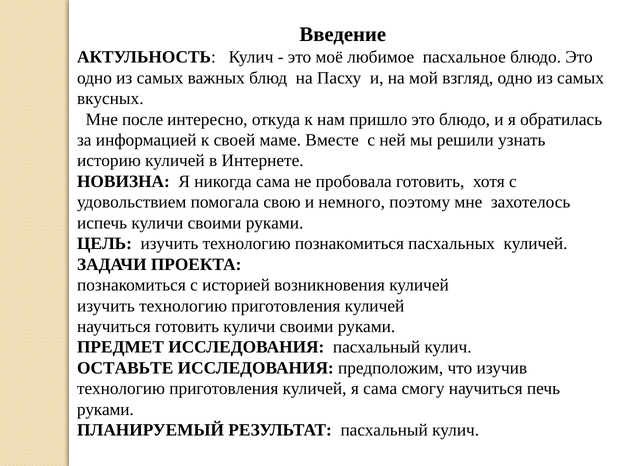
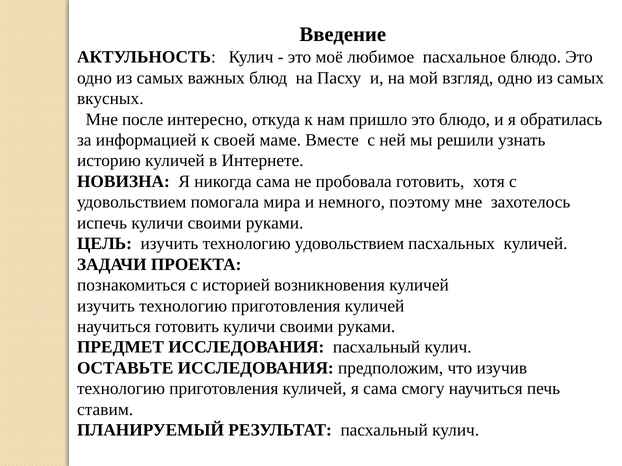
свою: свою -> мира (282, 202)
технологию познакомиться: познакомиться -> удовольствием (349, 244)
руками: руками -> ставим (105, 410)
